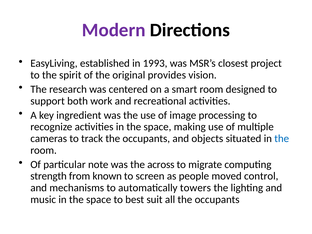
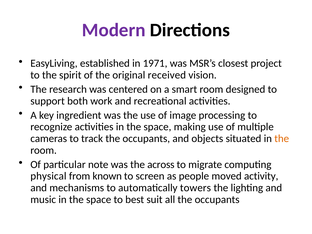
1993: 1993 -> 1971 (155, 63)
provides: provides -> received (167, 75)
the colour: blue -> orange (282, 139)
strength: strength -> physical (48, 176)
control: control -> activity (261, 176)
